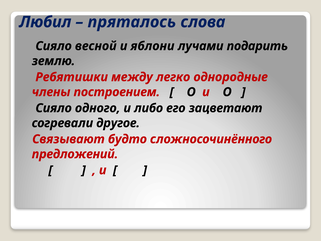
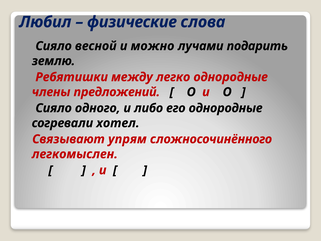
пряталось: пряталось -> физические (132, 22)
яблони: яблони -> можно (152, 46)
построением: построением -> предложений (117, 92)
его зацветают: зацветают -> однородные (226, 108)
другое: другое -> хотел (118, 123)
будто: будто -> упрям (127, 139)
предложений: предложений -> легкомыслен (75, 154)
